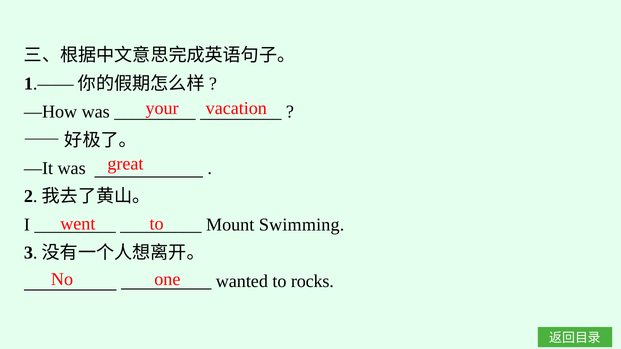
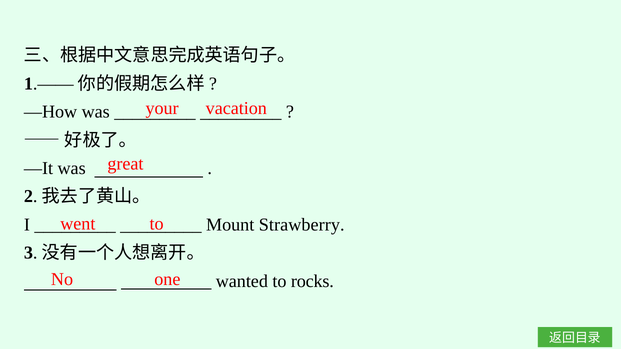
Swimming: Swimming -> Strawberry (302, 225)
